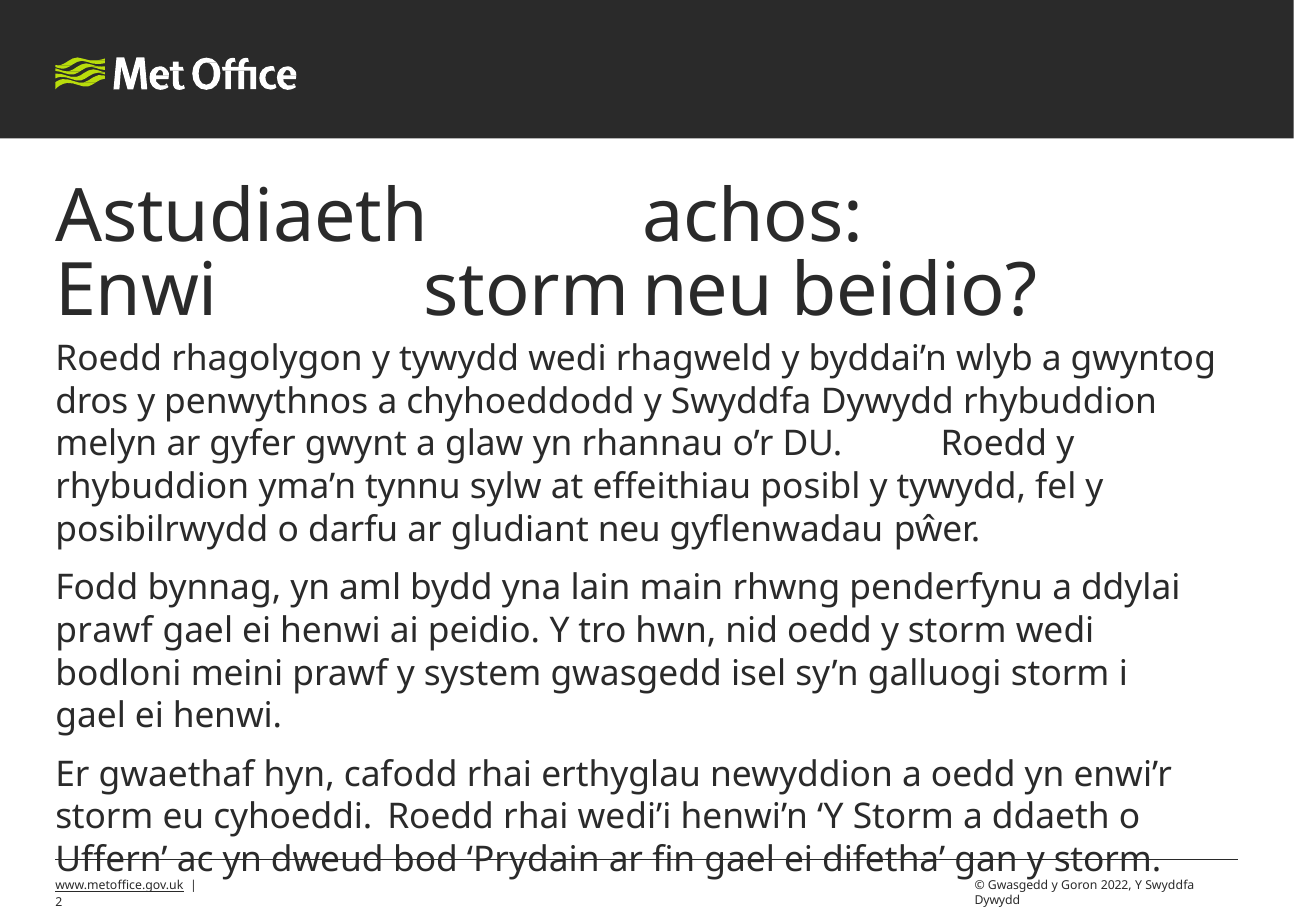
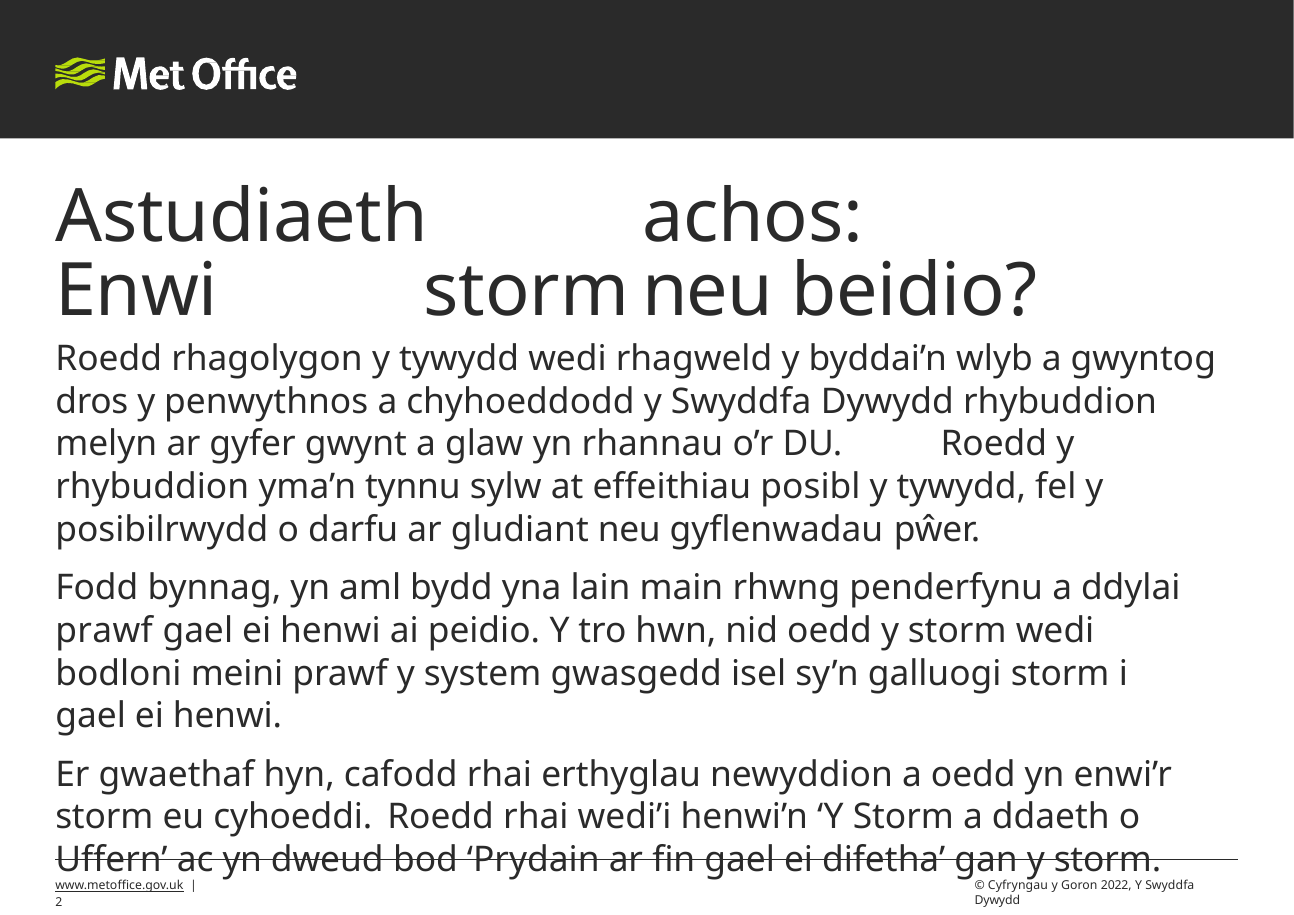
Gwasgedd: Gwasgedd -> Cyfryngau (1018, 886)
